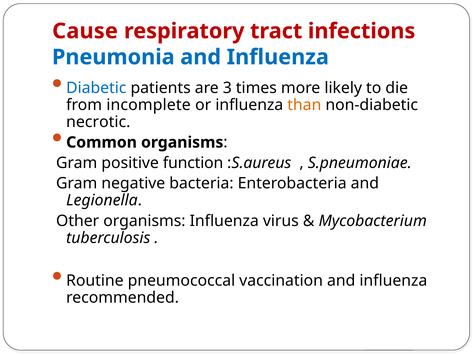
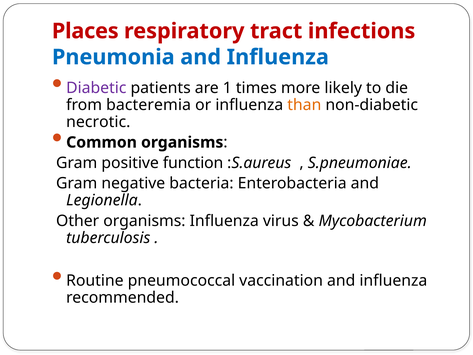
Cause: Cause -> Places (85, 31)
Diabetic colour: blue -> purple (96, 88)
3: 3 -> 1 (227, 88)
incomplete: incomplete -> bacteremia (149, 105)
